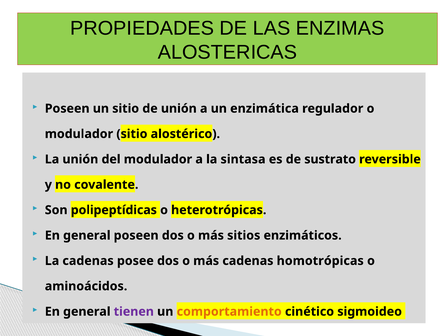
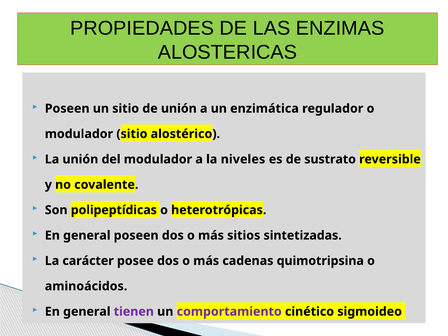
sintasa: sintasa -> niveles (243, 159)
enzimáticos: enzimáticos -> sintetizadas (303, 235)
La cadenas: cadenas -> carácter (88, 261)
homotrópicas: homotrópicas -> quimotripsina (320, 261)
comportamiento colour: orange -> purple (229, 312)
